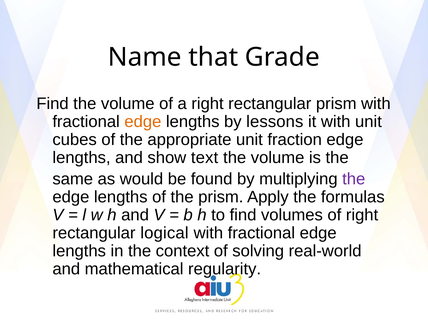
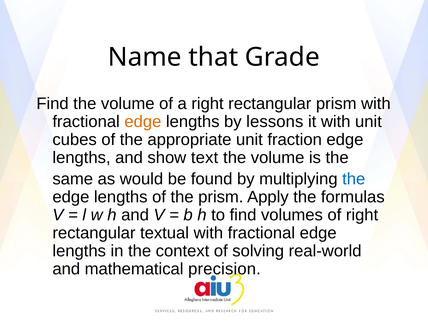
the colour: purple -> blue (354, 179)
logical: logical -> textual (165, 233)
regularity: regularity -> precision (224, 269)
